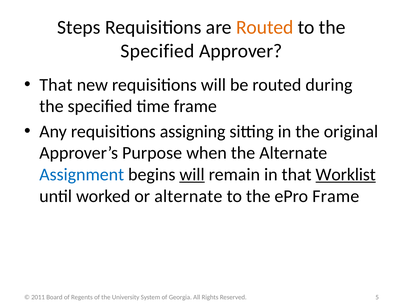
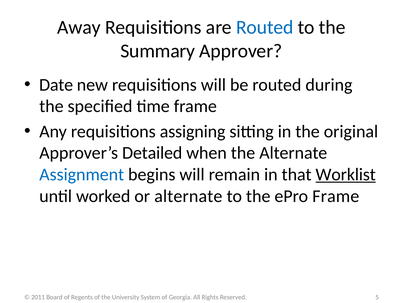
Steps: Steps -> Away (79, 27)
Routed colour: orange -> blue (265, 27)
Specified: Specified -> Summary (158, 51)
That: That -> Date (56, 85)
Purpose: Purpose -> Detailed (152, 153)
will underline: present -> none (192, 174)
